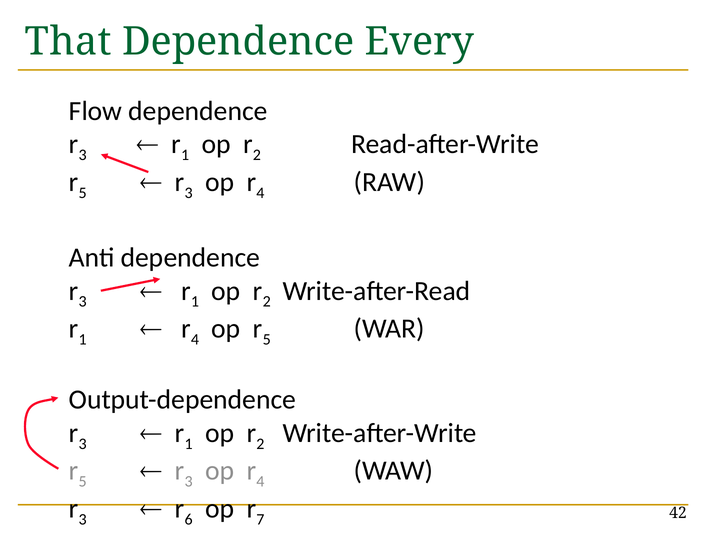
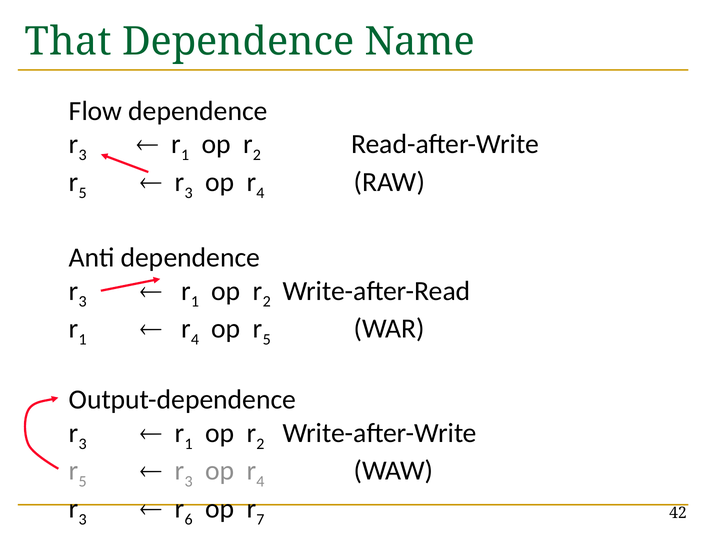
Every: Every -> Name (420, 42)
